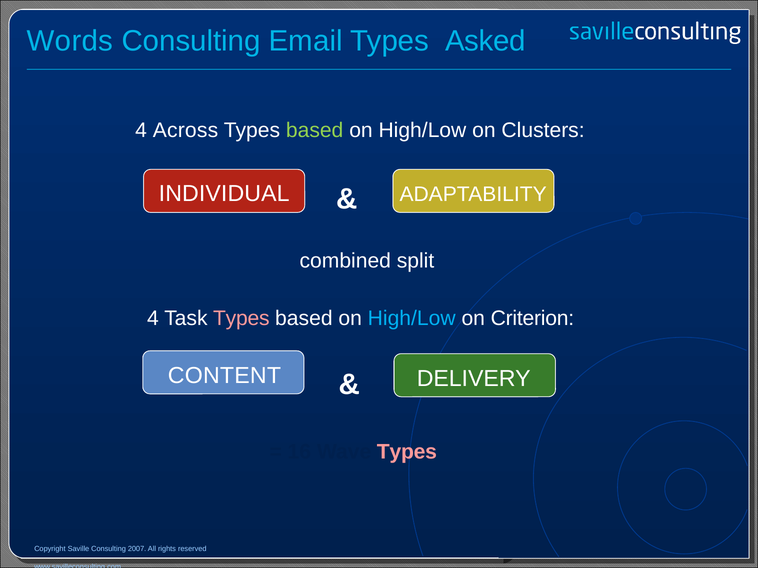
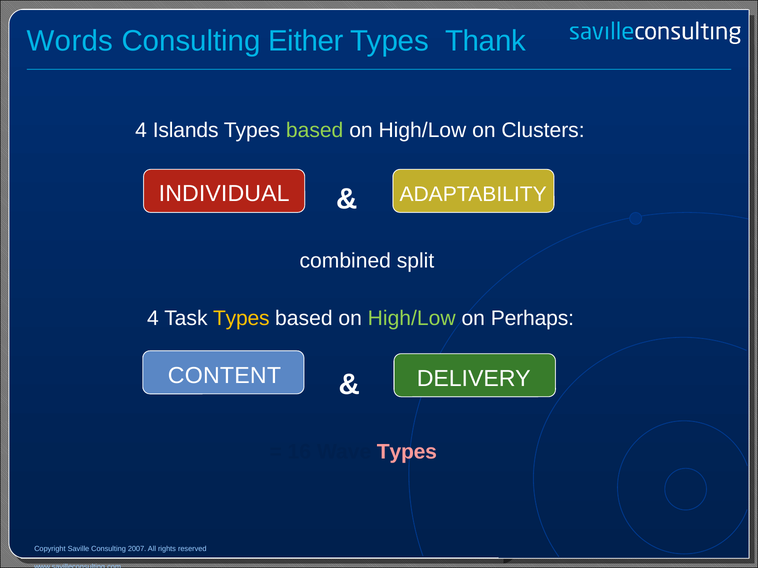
Email: Email -> Either (306, 41)
Asked: Asked -> Thank (485, 41)
Across: Across -> Islands (186, 130)
Types colour: pink -> yellow (241, 319)
High/Low colour: light blue -> light green (412, 319)
Criterion: Criterion -> Perhaps (532, 319)
